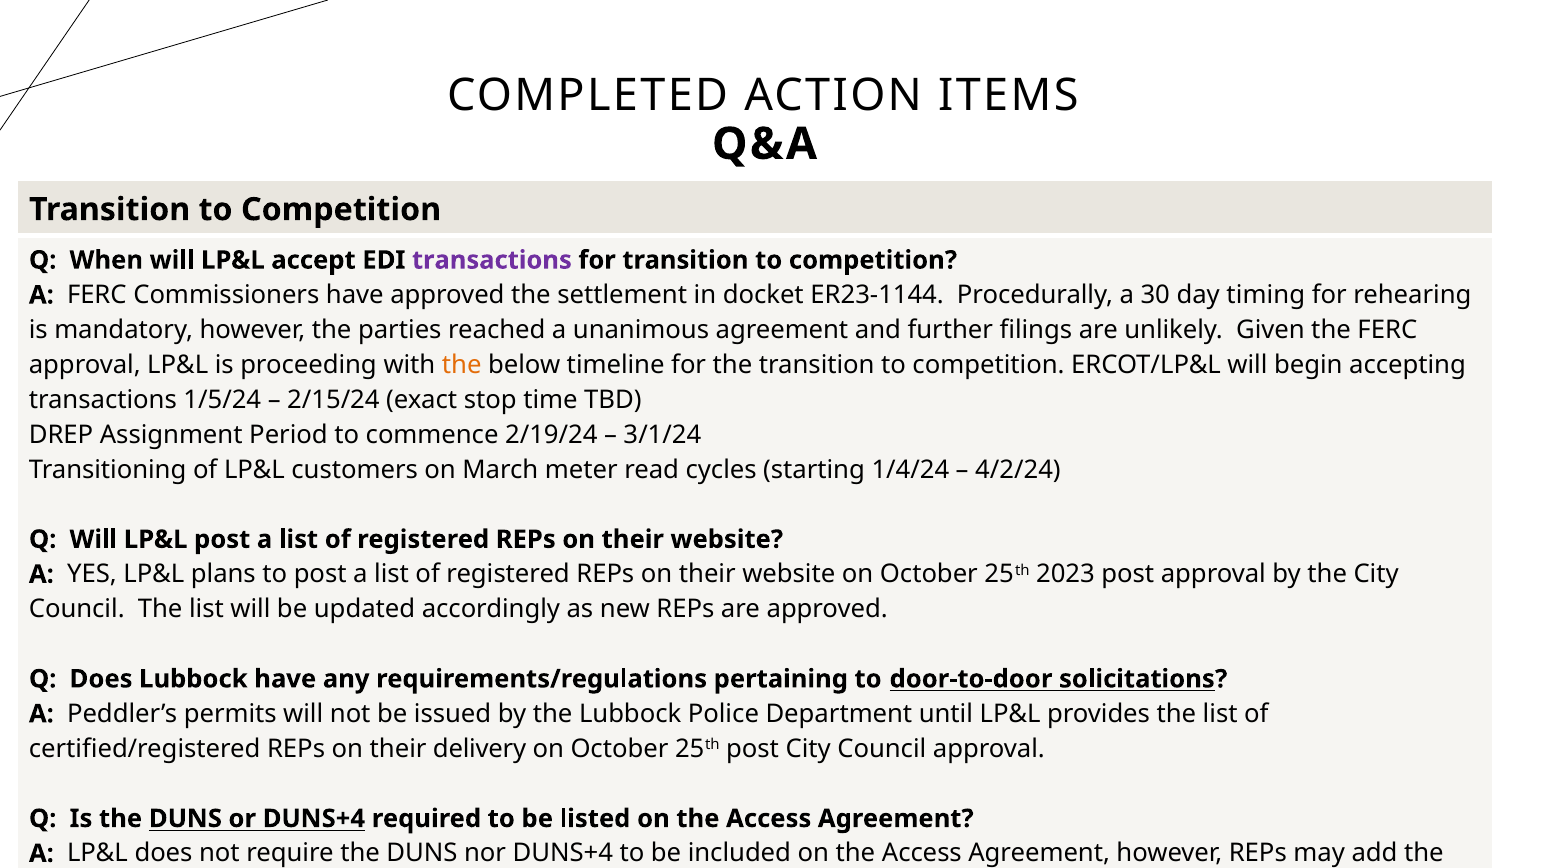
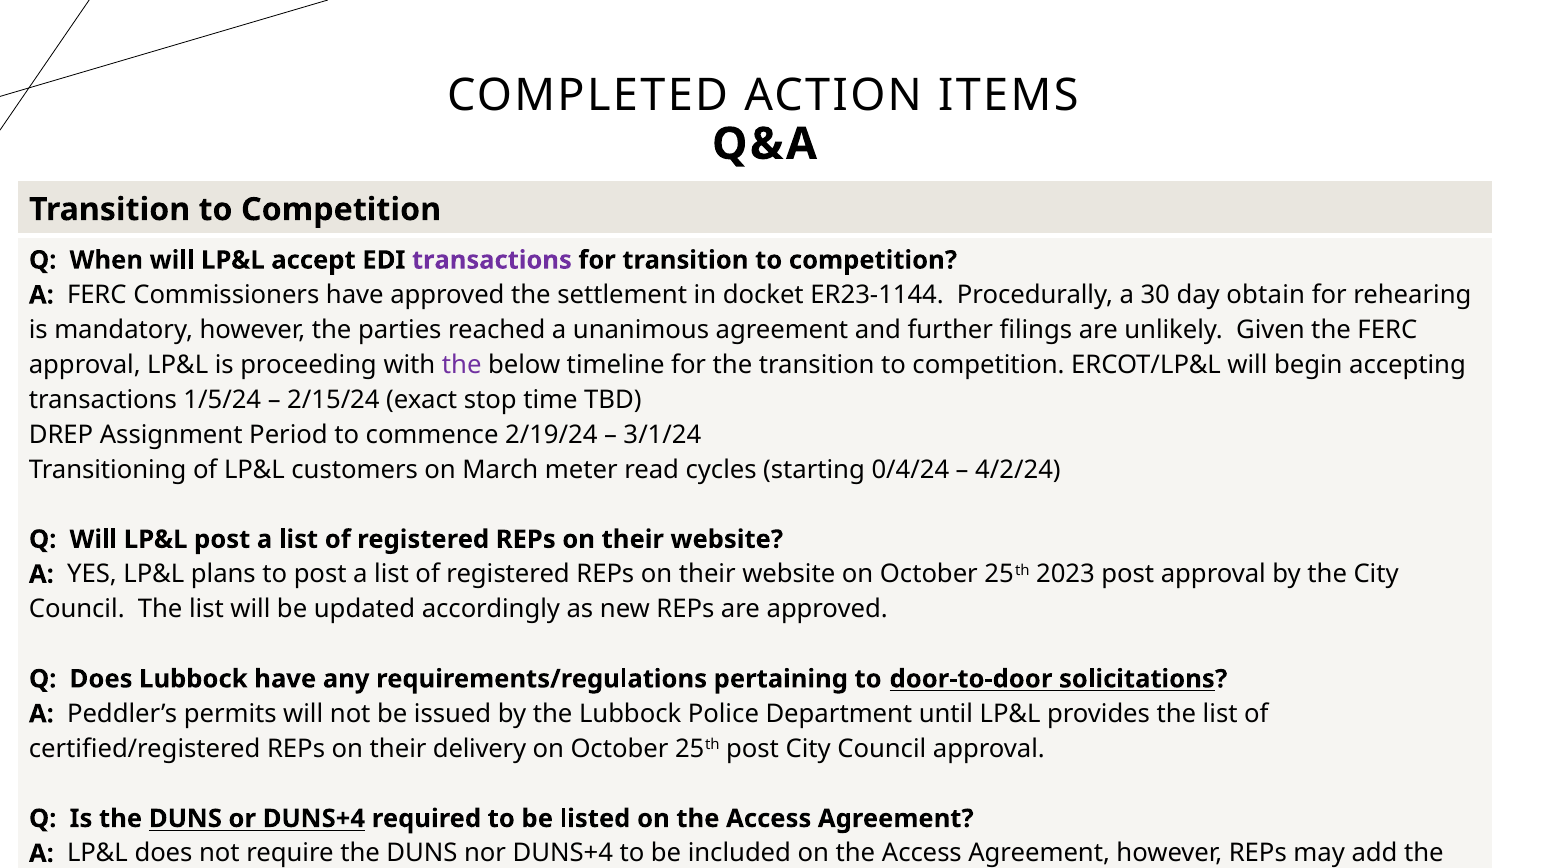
timing: timing -> obtain (1266, 295)
the colour: orange -> purple (462, 365)
1/4/24: 1/4/24 -> 0/4/24 (910, 470)
